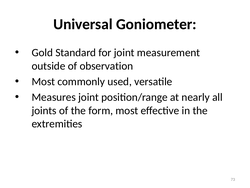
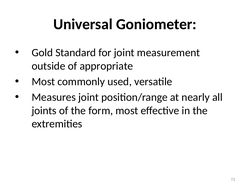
observation: observation -> appropriate (106, 66)
